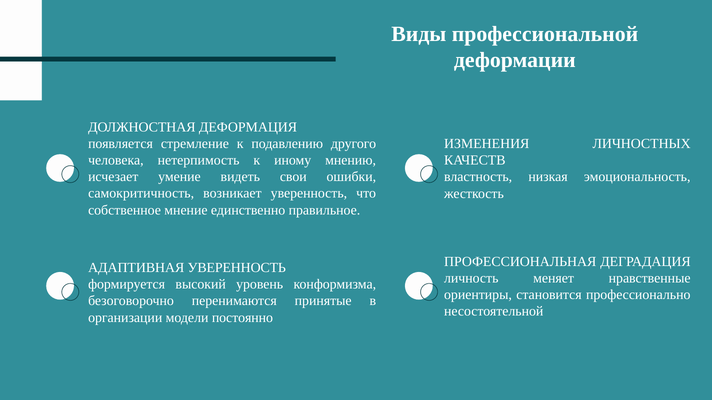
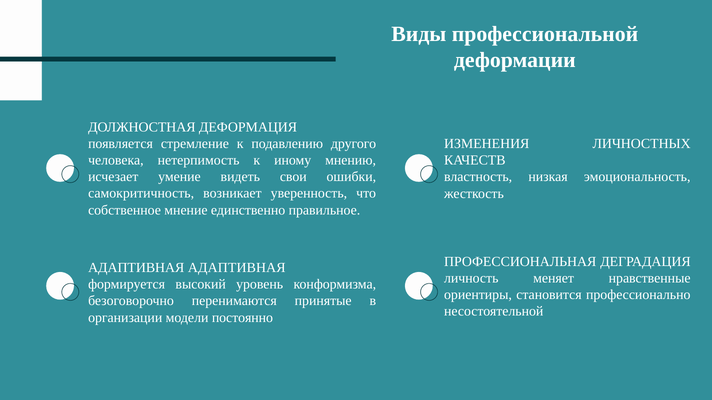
АДАПТИВНАЯ УВЕРЕННОСТЬ: УВЕРЕННОСТЬ -> АДАПТИВНАЯ (237, 268)
